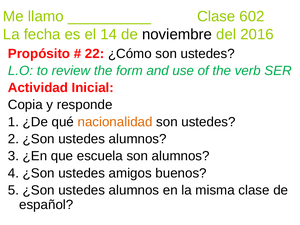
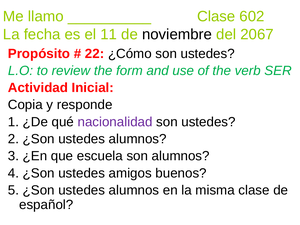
14: 14 -> 11 (109, 35)
2016: 2016 -> 2067 (257, 35)
nacionalidad colour: orange -> purple (115, 122)
